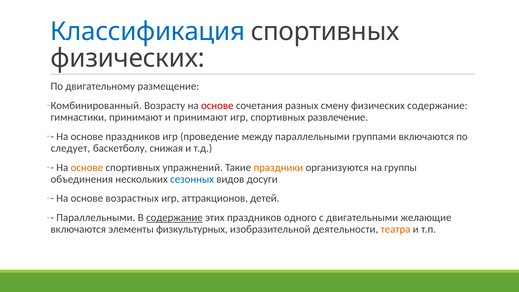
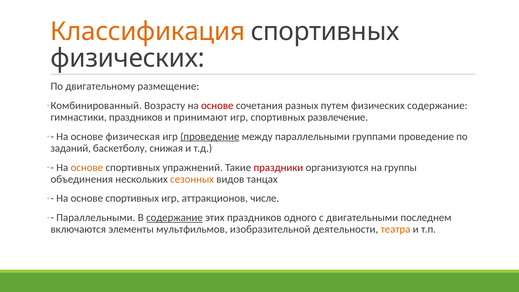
Классификация colour: blue -> orange (148, 32)
смену: смену -> путем (335, 106)
гимнастики принимают: принимают -> праздников (136, 117)
основе праздников: праздников -> физическая (133, 136)
проведение underline: none -> present (210, 136)
группами включаются: включаются -> проведение (426, 136)
следует: следует -> заданий (71, 148)
праздники colour: orange -> red (278, 167)
сезонных colour: blue -> orange (192, 179)
досуги: досуги -> танцах (262, 179)
возрастных: возрастных -> спортивных (132, 198)
детей: детей -> числе (265, 198)
желающие: желающие -> последнем (426, 218)
физкультурных: физкультурных -> мультфильмов (192, 229)
